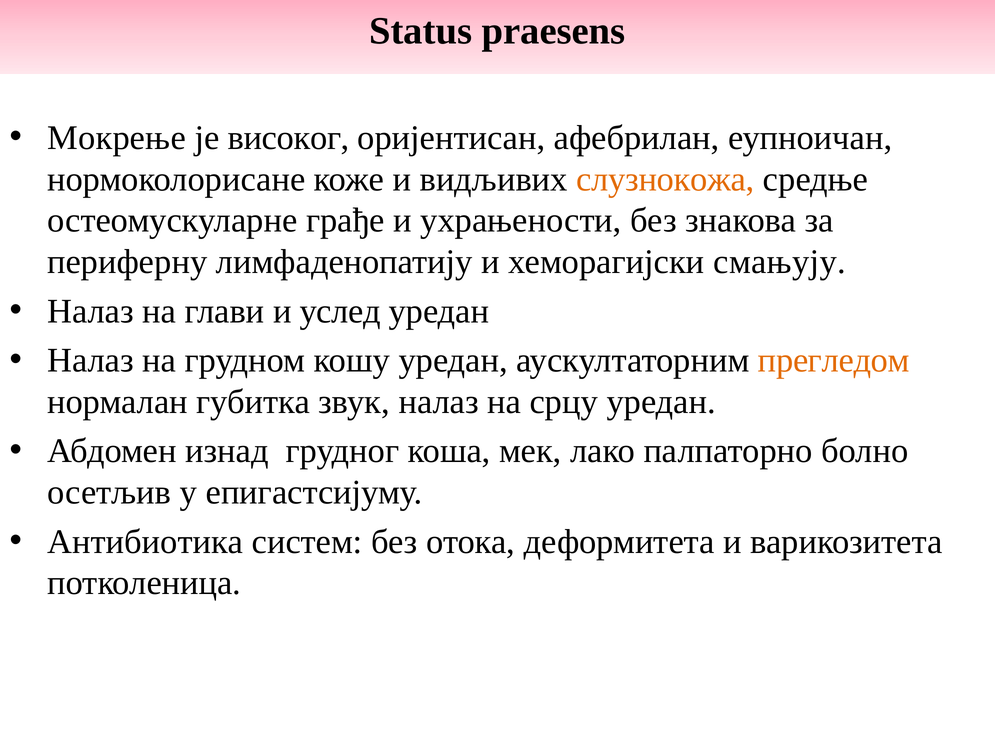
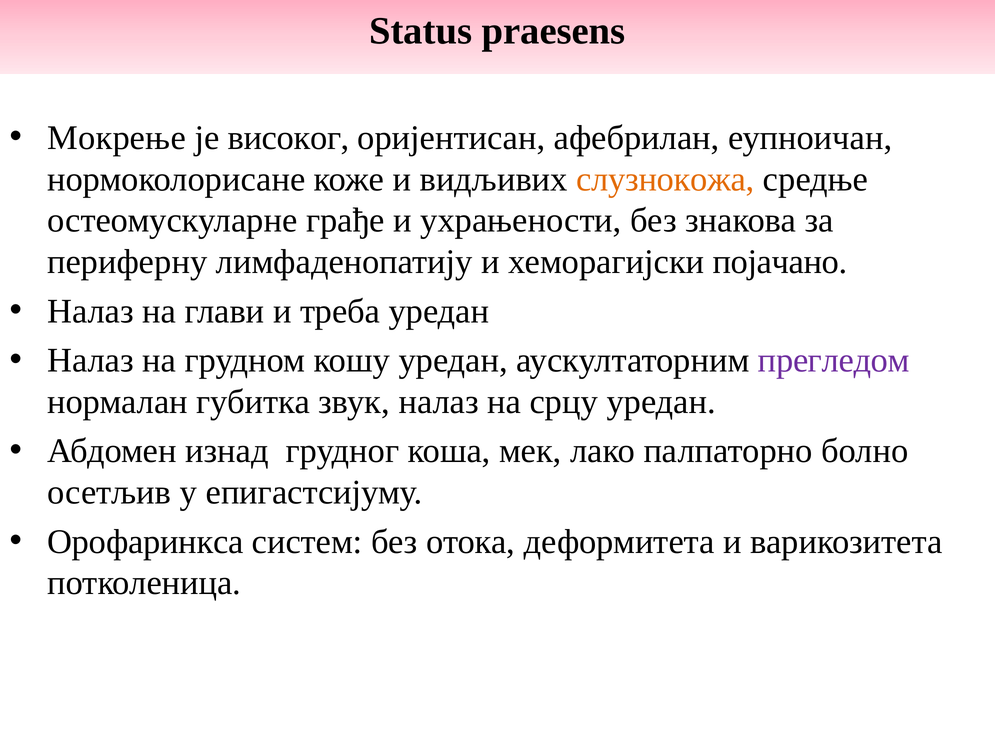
смањују: смањују -> појачано (780, 262)
услед: услед -> треба (340, 311)
прегледом colour: orange -> purple (834, 361)
Антибиотика: Антибиотика -> Орофаринкса (145, 542)
